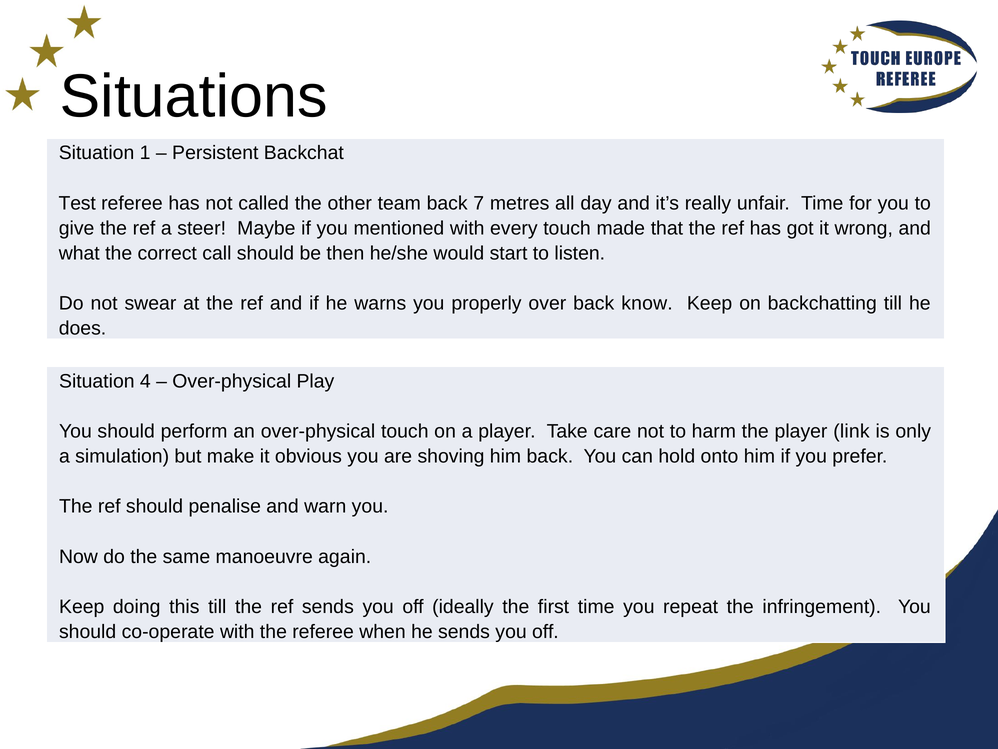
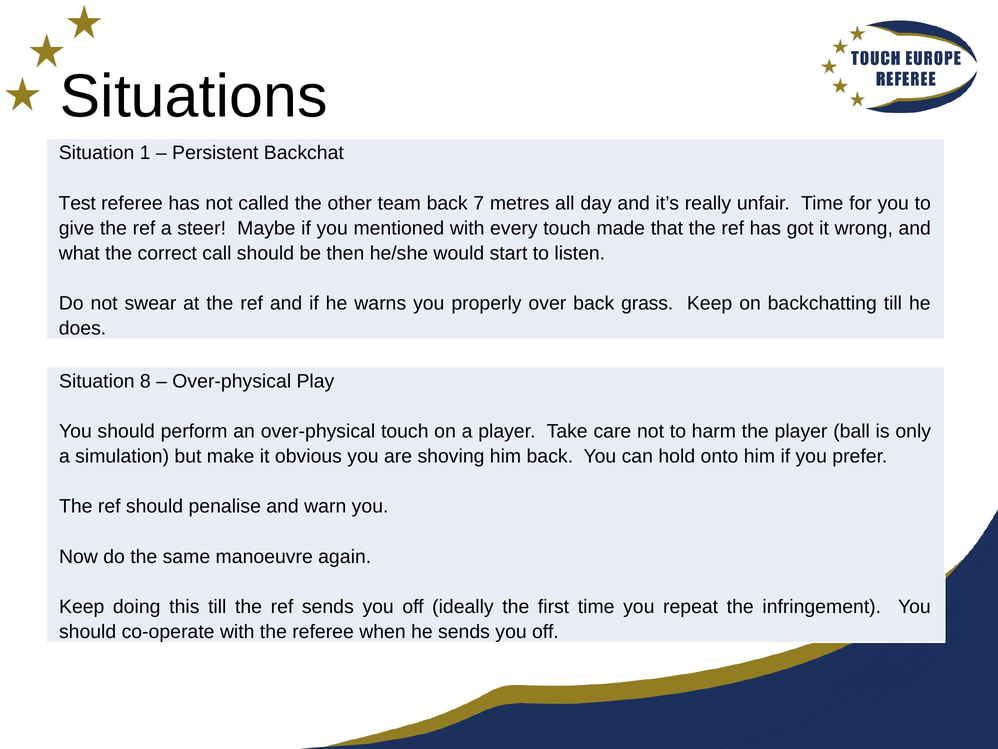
know: know -> grass (647, 303)
4: 4 -> 8 (145, 381)
link: link -> ball (852, 431)
